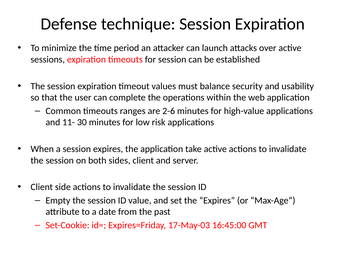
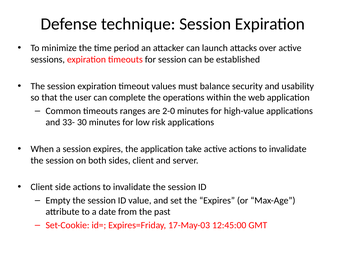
2-6: 2-6 -> 2-0 (169, 111)
11-: 11- -> 33- (69, 122)
16:45:00: 16:45:00 -> 12:45:00 (229, 225)
